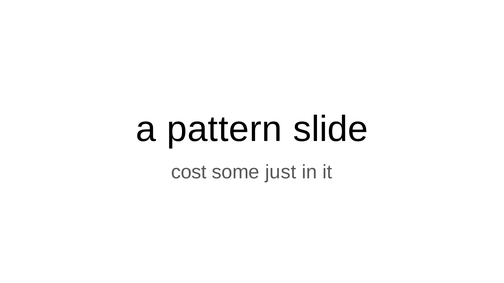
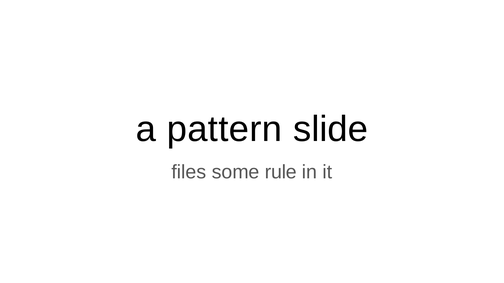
cost: cost -> files (189, 173)
just: just -> rule (281, 173)
